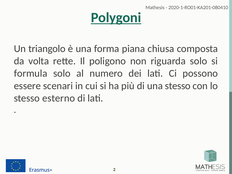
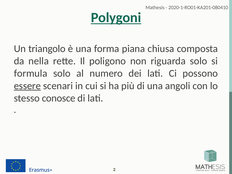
volta: volta -> nella (39, 61)
essere underline: none -> present (27, 86)
una stesso: stesso -> angoli (178, 86)
esterno: esterno -> conosce (59, 98)
